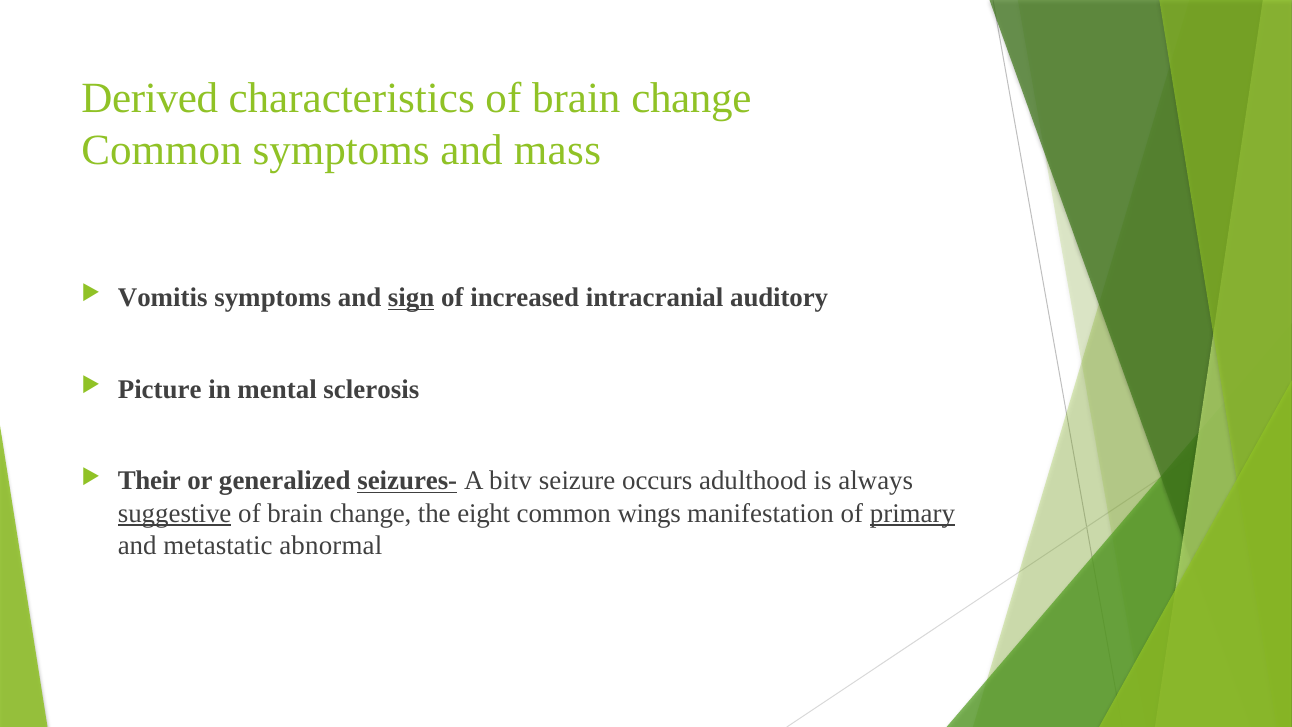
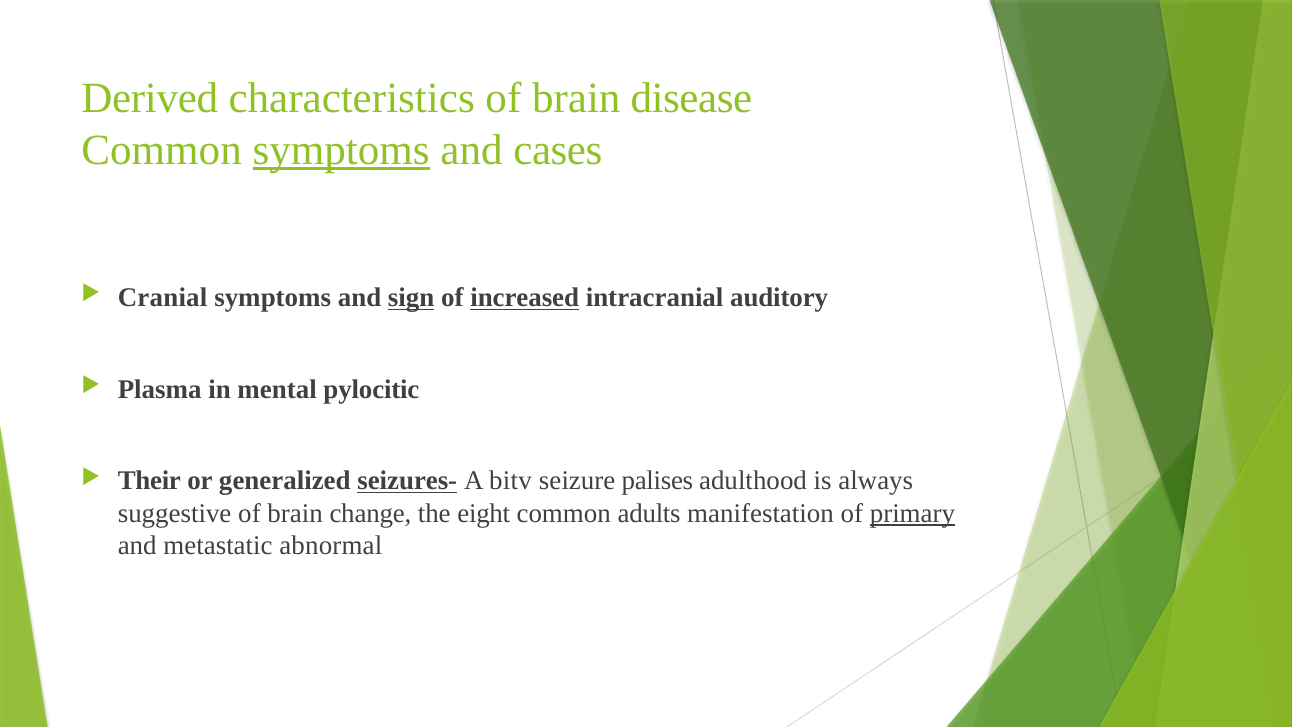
characteristics of brain change: change -> disease (691, 98)
symptoms underline: none -> present (341, 150)
mass: mass -> cases (558, 150)
Vomitis: Vomitis -> Cranial (163, 298)
increased underline: none -> present (525, 298)
Picture: Picture -> Plasma (160, 389)
sclerosis: sclerosis -> pylocitic (371, 389)
occurs: occurs -> palises (657, 481)
suggestive underline: present -> none (175, 513)
wings: wings -> adults (649, 513)
